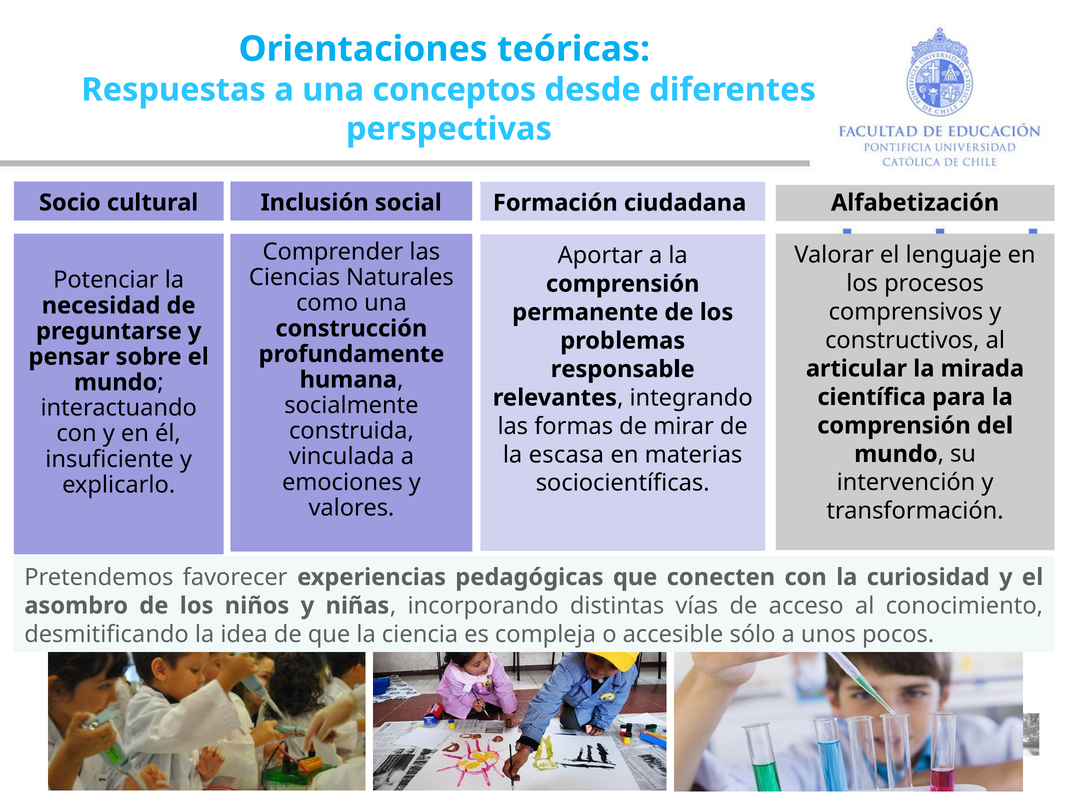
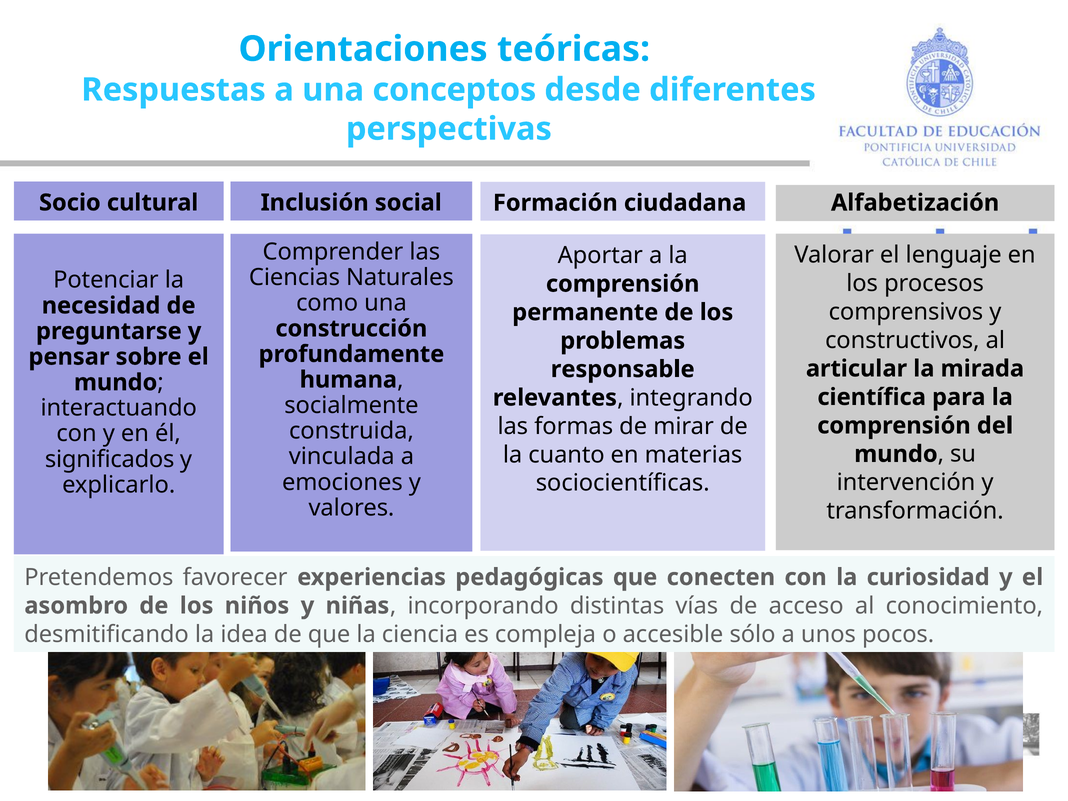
escasa: escasa -> cuanto (567, 455)
insuficiente: insuficiente -> significados (110, 459)
